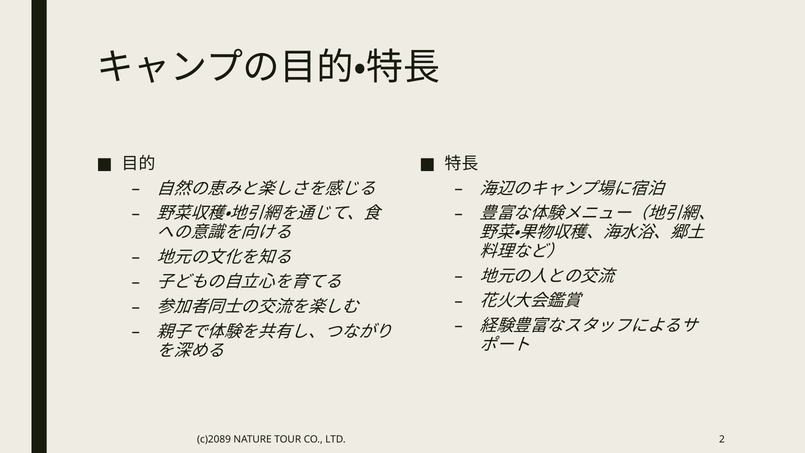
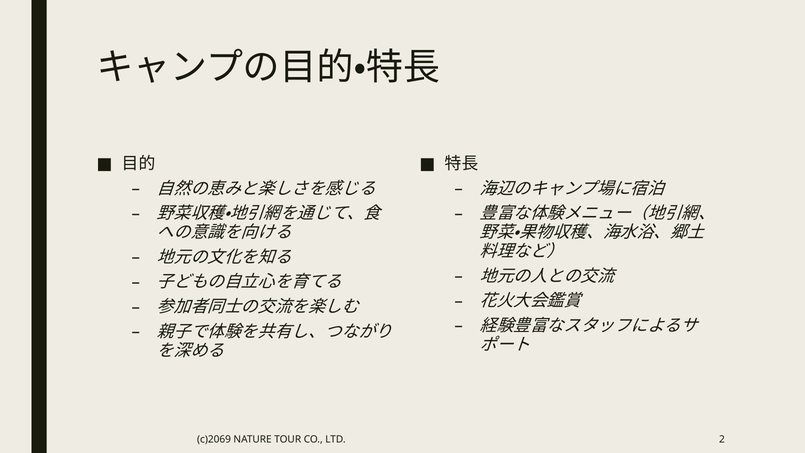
c)2089: c)2089 -> c)2069 (214, 439)
